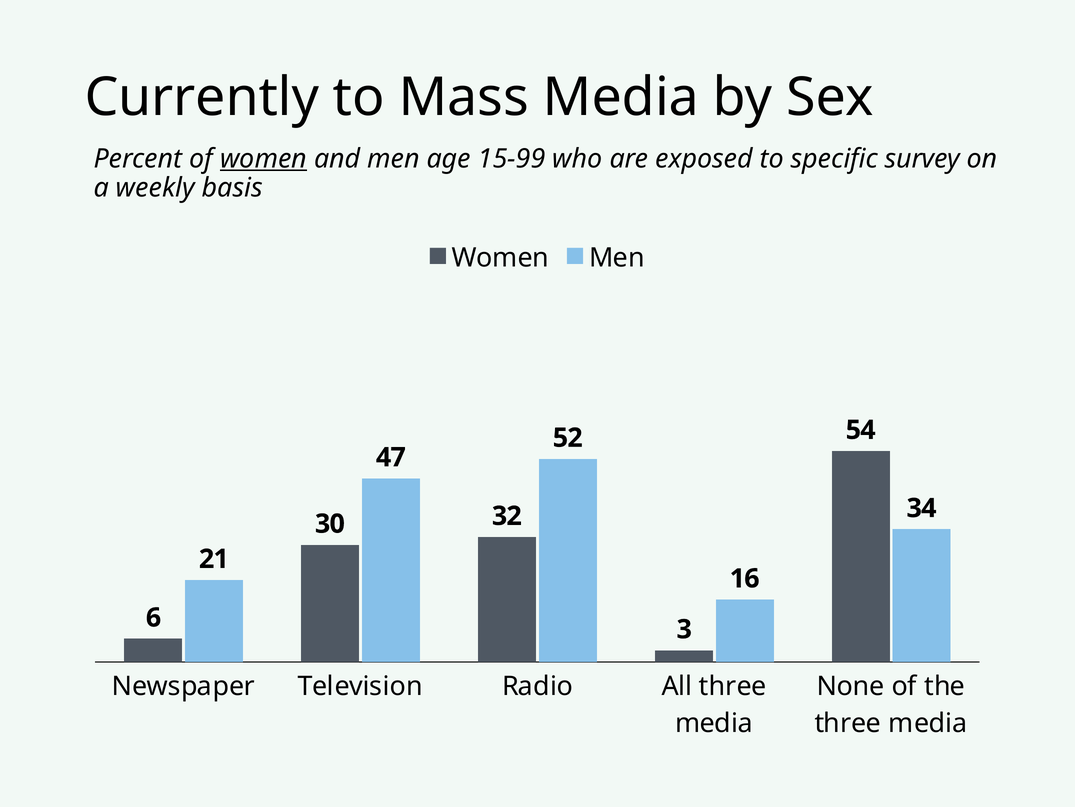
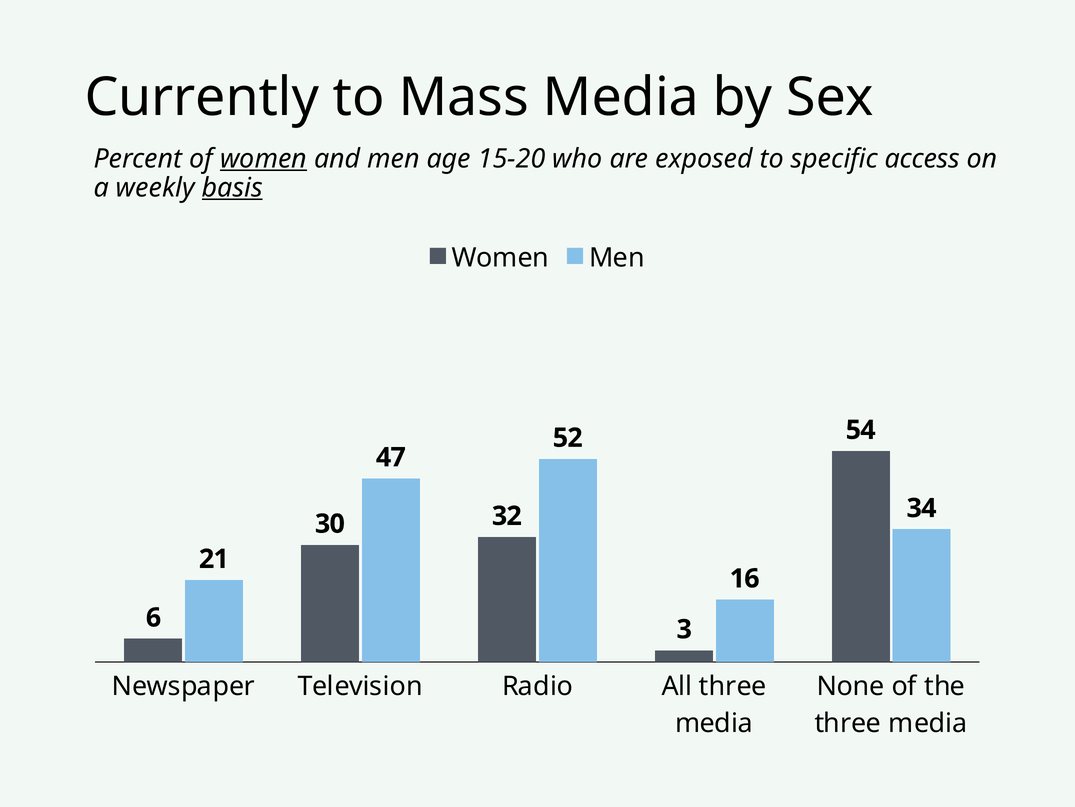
15-99: 15-99 -> 15-20 (512, 159)
survey: survey -> access (922, 159)
basis underline: none -> present (232, 188)
